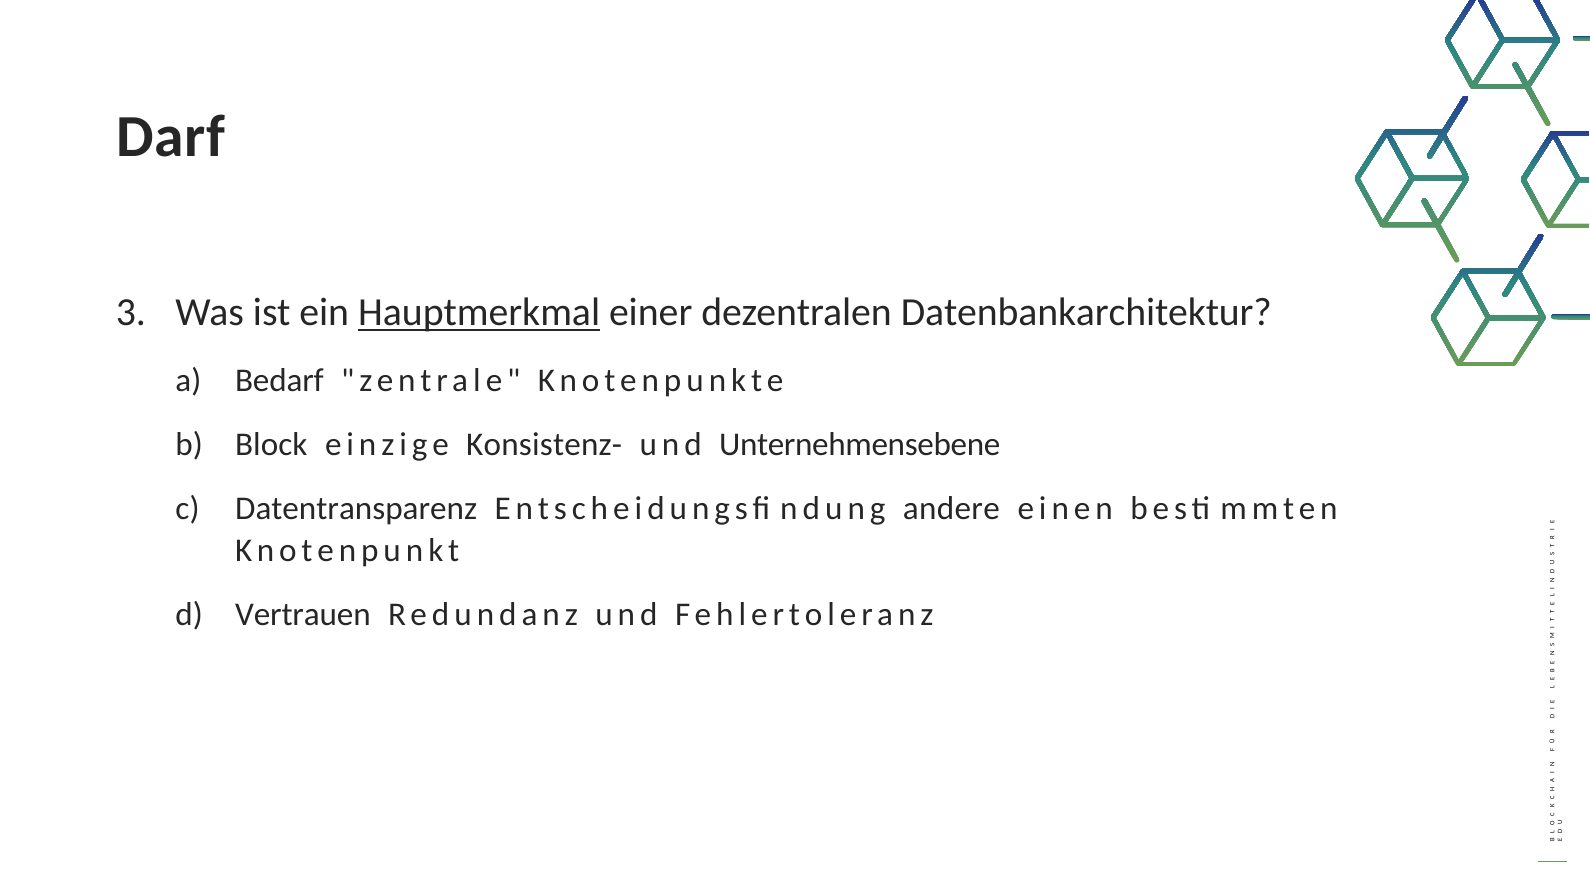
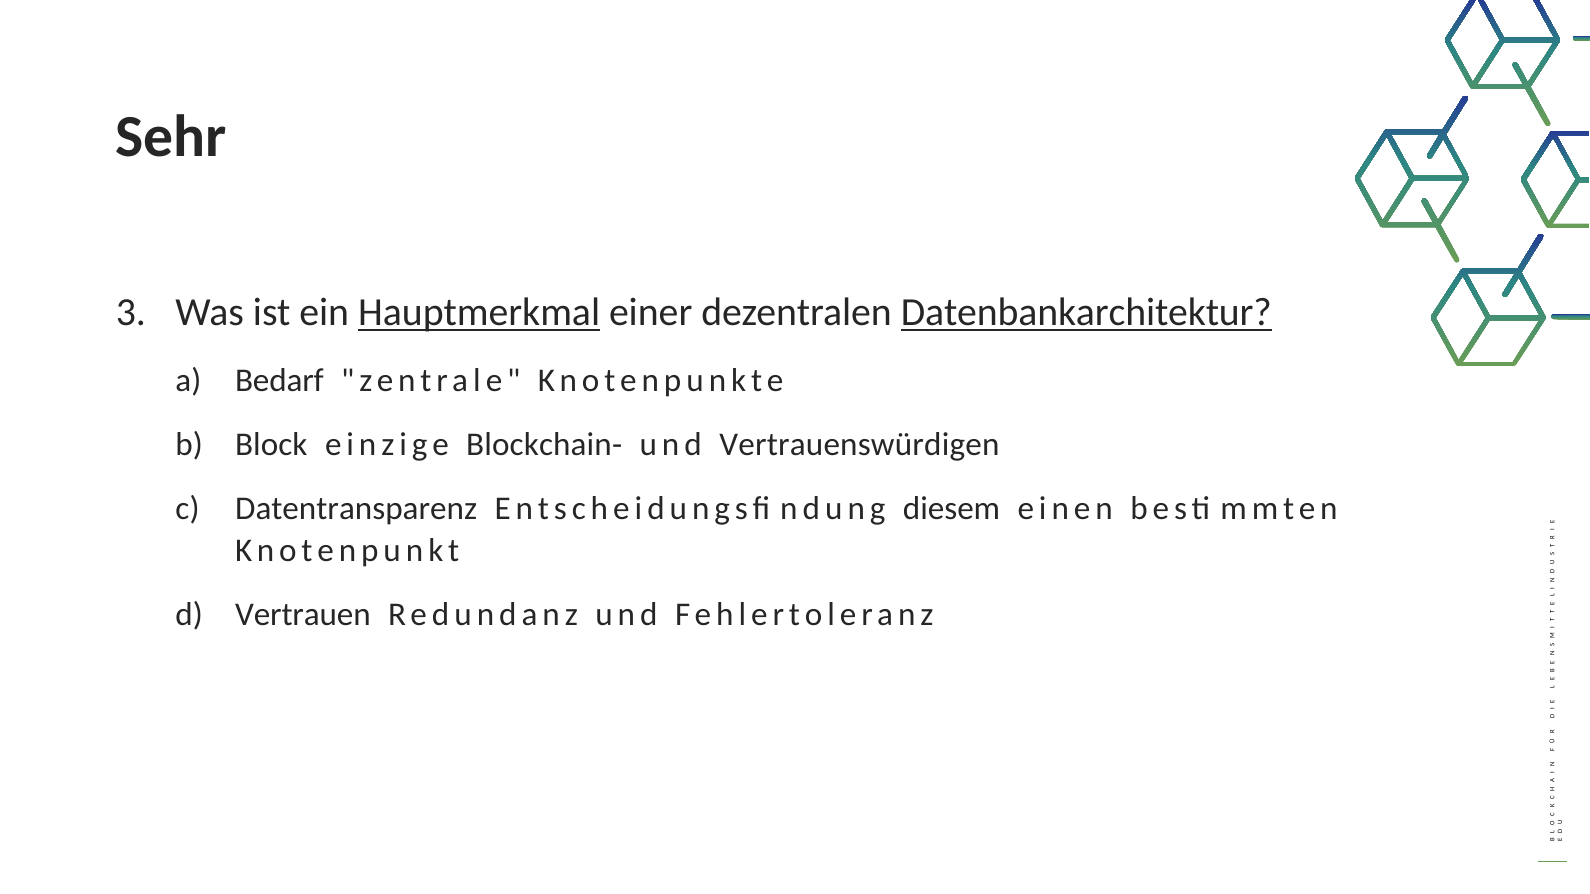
Darf: Darf -> Sehr (171, 137)
Datenbankarchitektur underline: none -> present (1086, 313)
Konsistenz-: Konsistenz- -> Blockchain- (544, 444)
Unternehmensebene: Unternehmensebene -> Vertrauenswürdigen (859, 444)
andere: andere -> diesem (952, 508)
